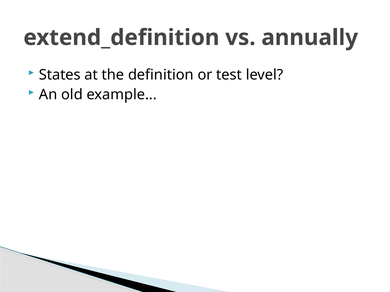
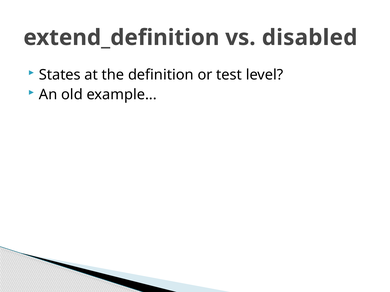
annually: annually -> disabled (310, 38)
